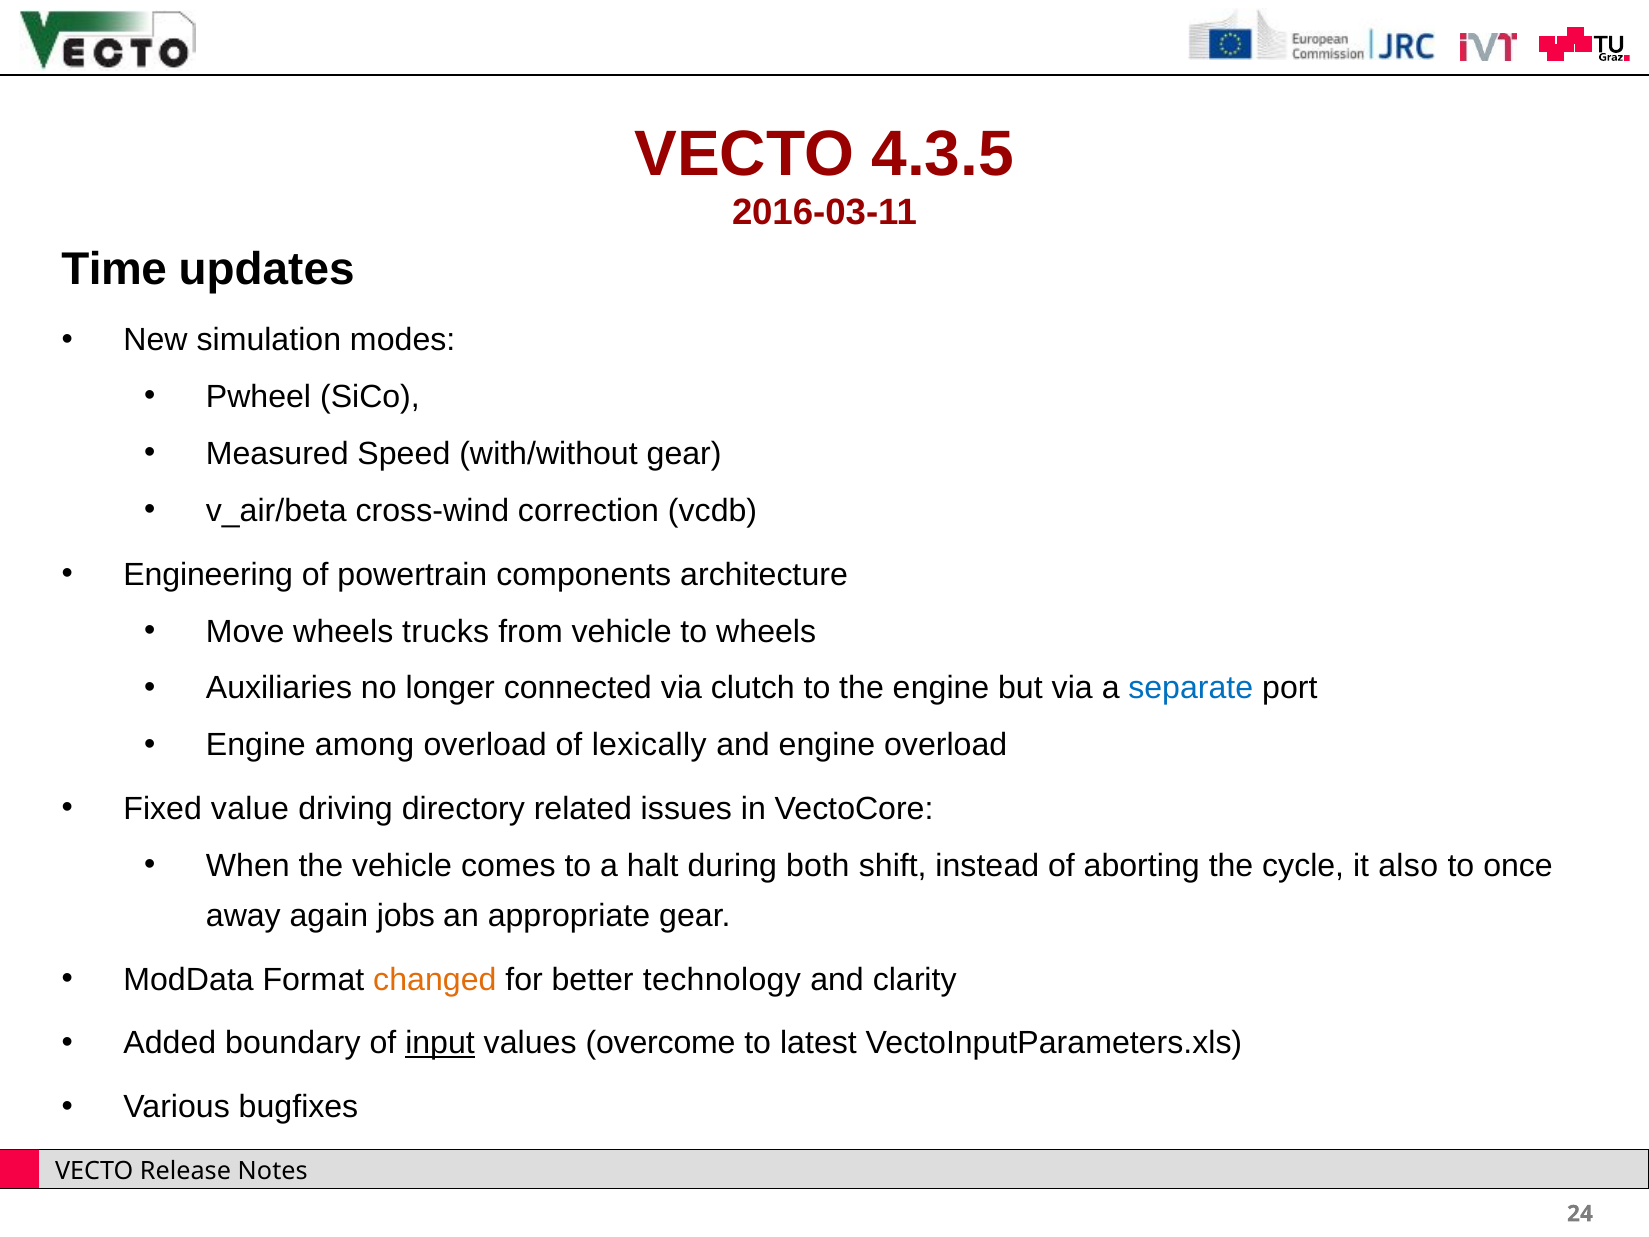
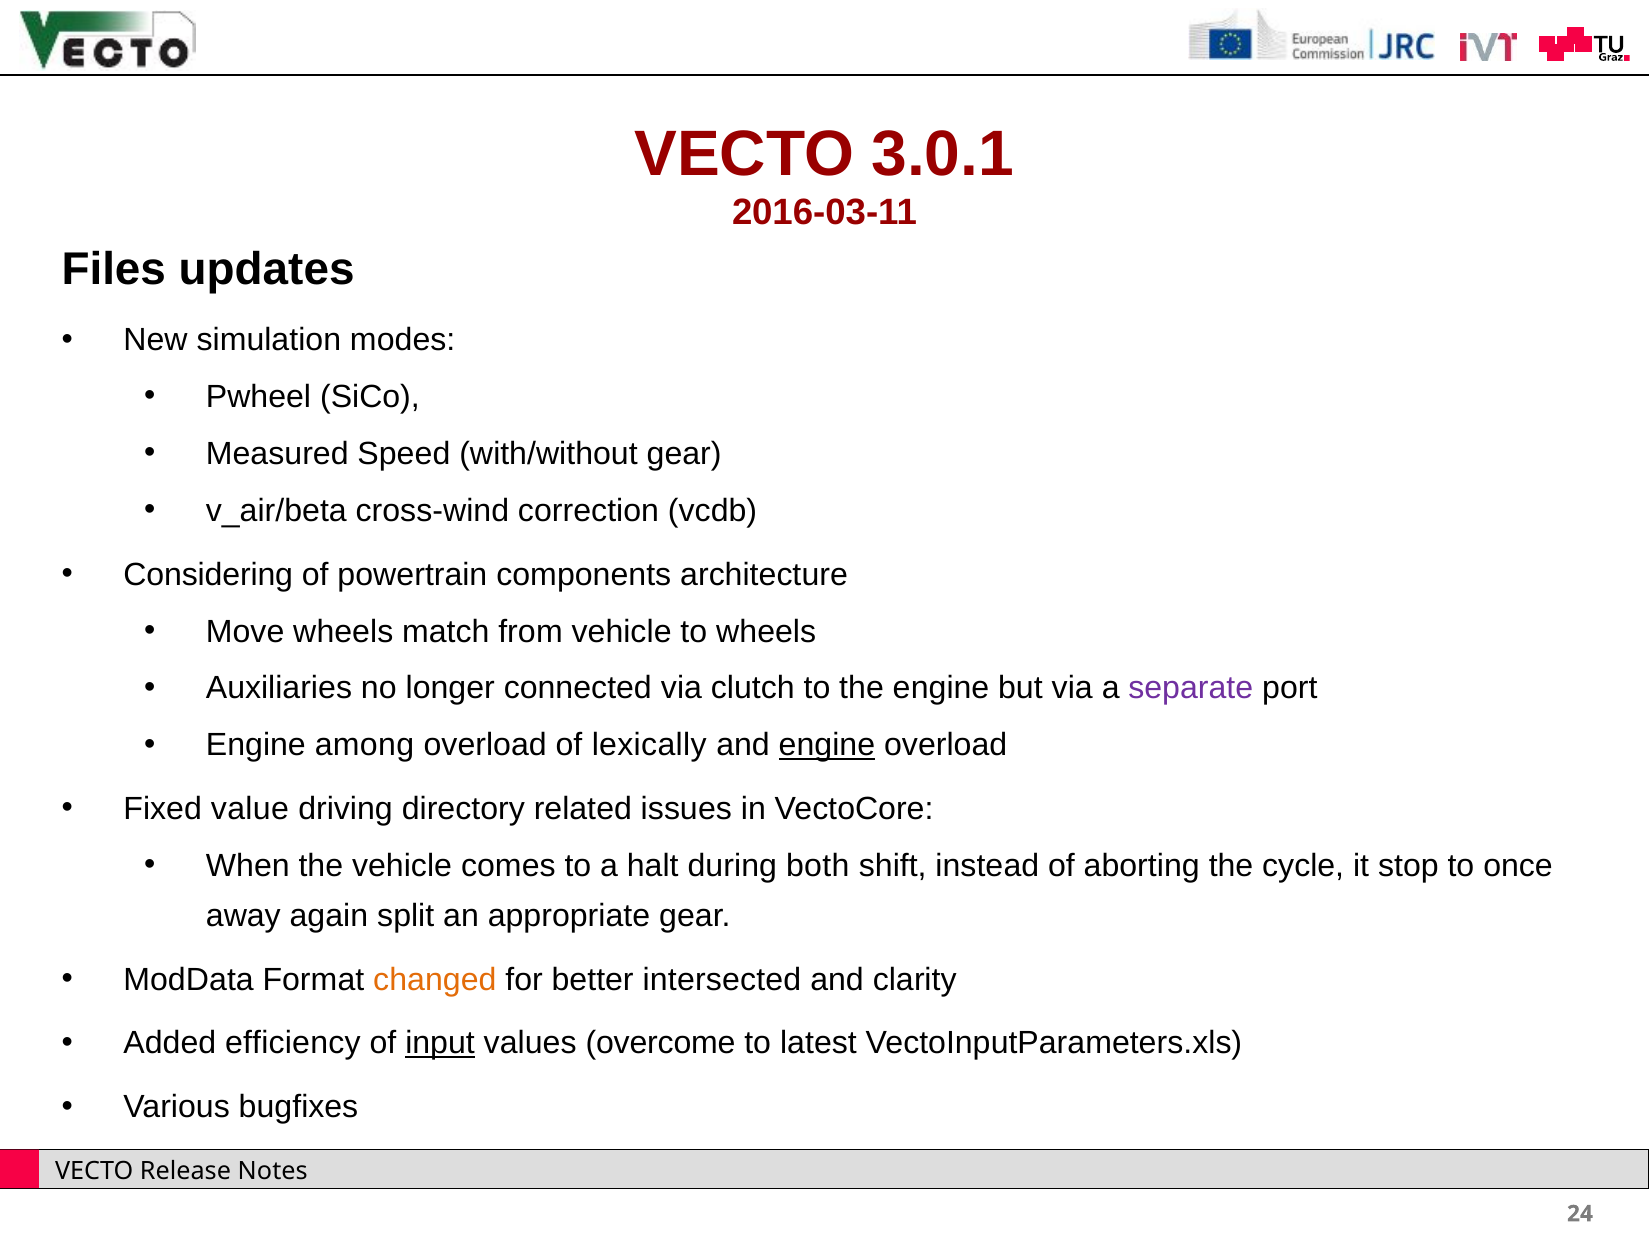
4.3.5: 4.3.5 -> 3.0.1 (943, 154)
Time: Time -> Files (114, 269)
Engineering: Engineering -> Considering (208, 574)
trucks: trucks -> match (446, 631)
separate colour: blue -> purple (1191, 688)
engine underline: none -> present (827, 745)
also: also -> stop (1408, 866)
jobs: jobs -> split (406, 916)
technology: technology -> intersected (722, 979)
boundary: boundary -> efficiency (293, 1043)
